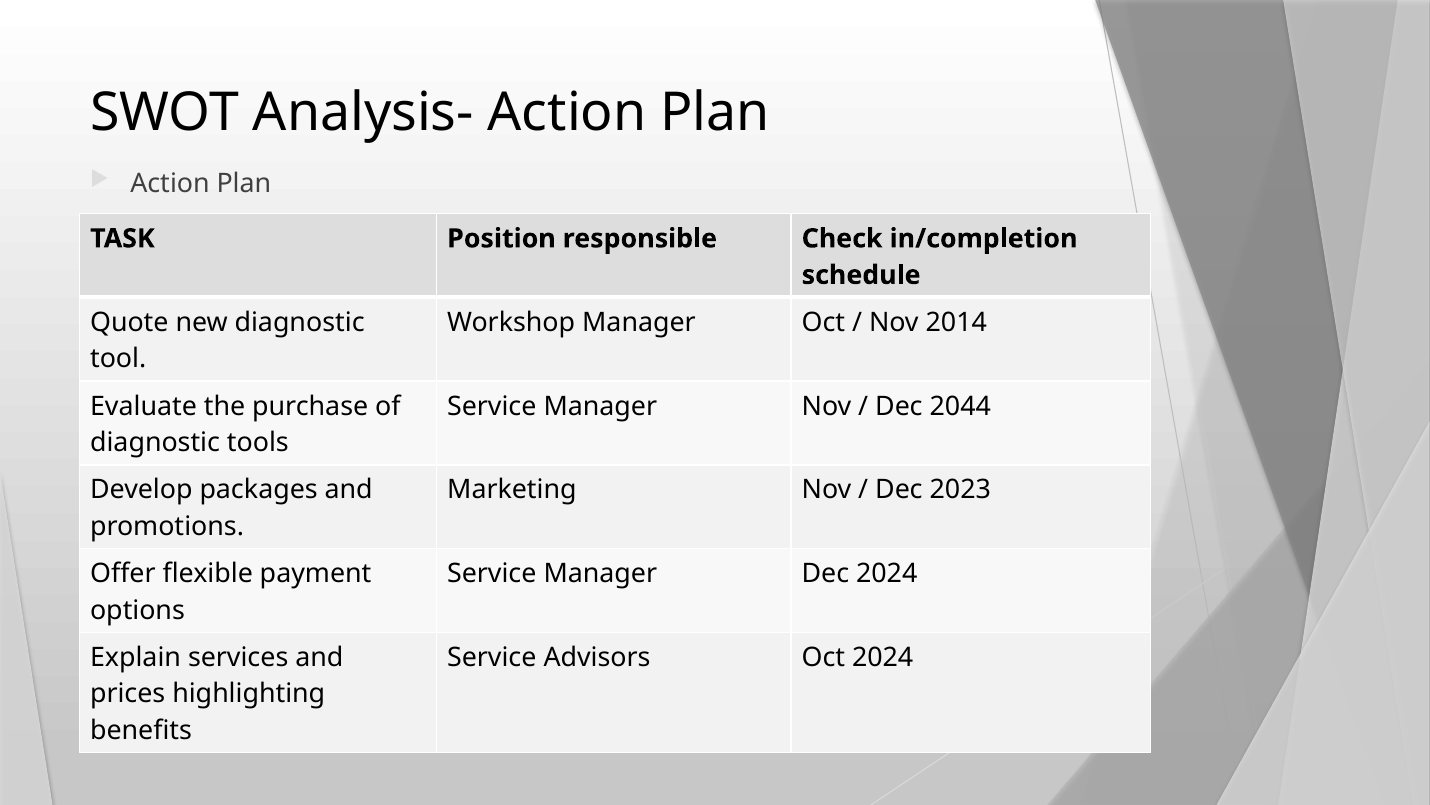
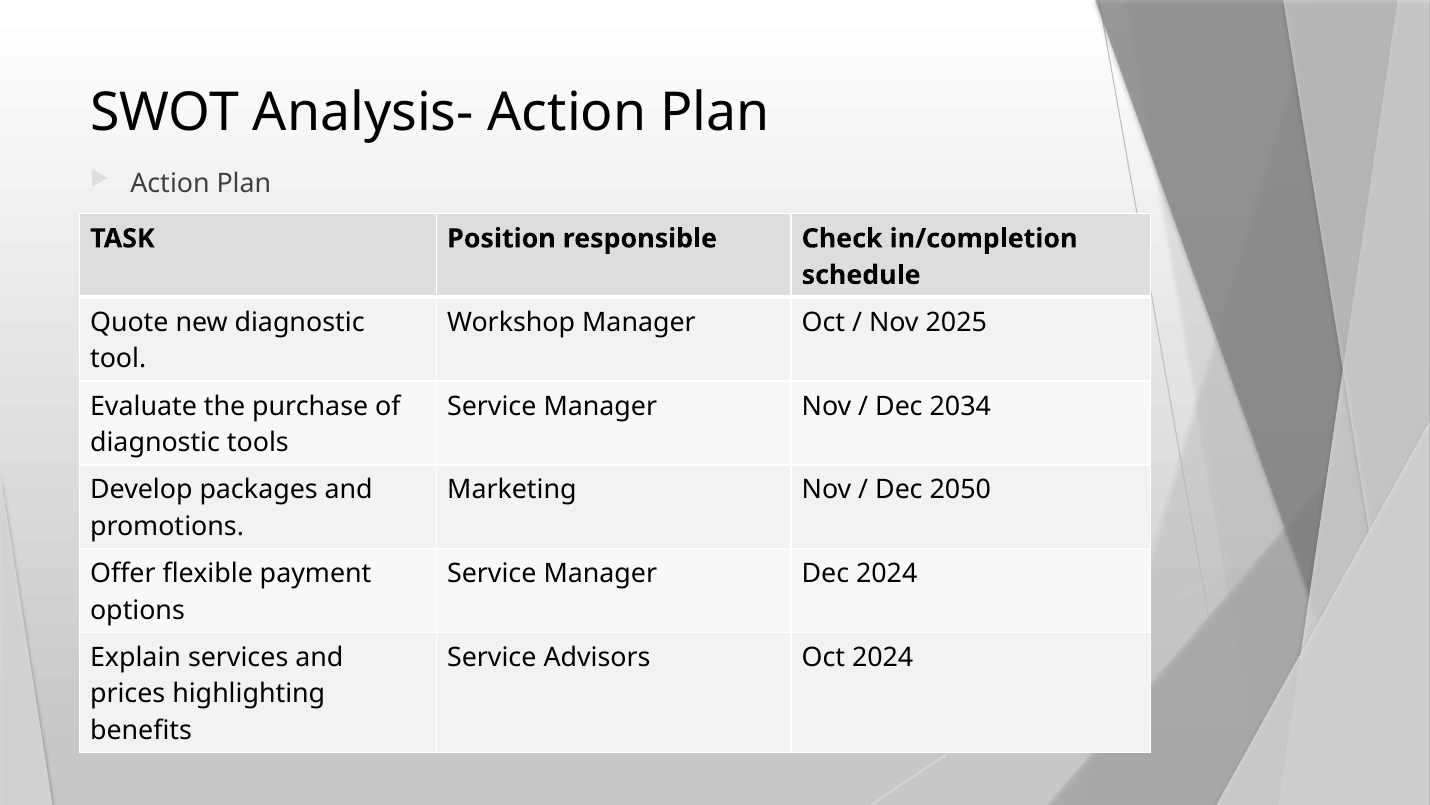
2014: 2014 -> 2025 (956, 322)
2044: 2044 -> 2034 (960, 406)
2023: 2023 -> 2050 (960, 490)
